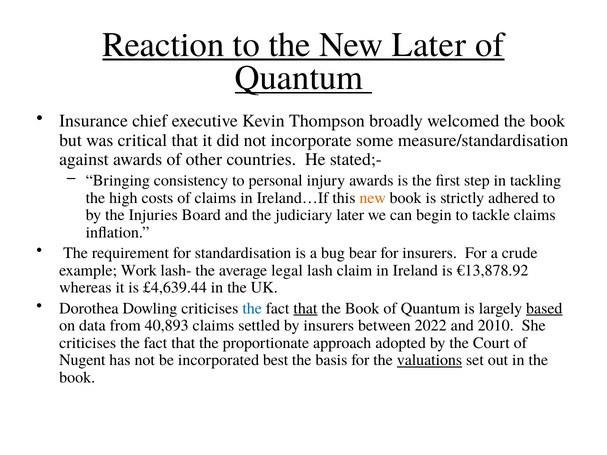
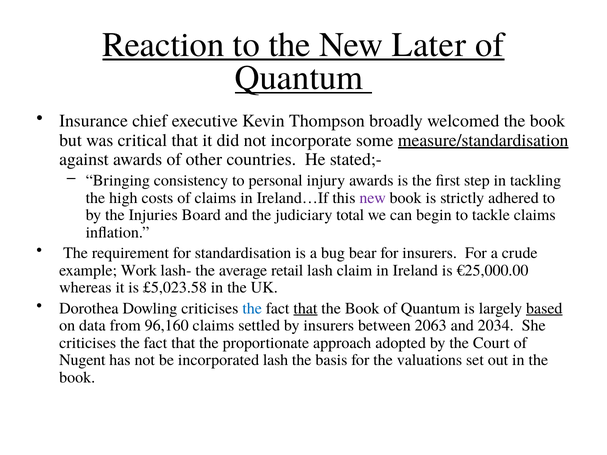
measure/standardisation underline: none -> present (483, 140)
new colour: orange -> purple (373, 198)
judiciary later: later -> total (350, 215)
legal: legal -> retail (287, 270)
€13,878.92: €13,878.92 -> €25,000.00 (493, 270)
£4,639.44: £4,639.44 -> £5,023.58 (175, 288)
40,893: 40,893 -> 96,160 (167, 326)
2022: 2022 -> 2063 (431, 326)
2010: 2010 -> 2034 (496, 326)
incorporated best: best -> lash (276, 360)
valuations underline: present -> none (429, 360)
